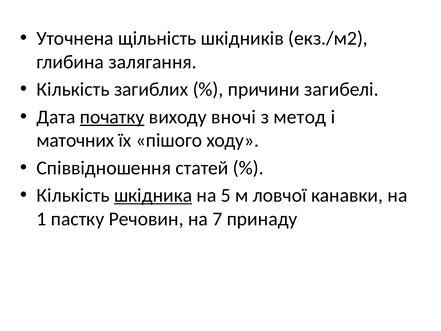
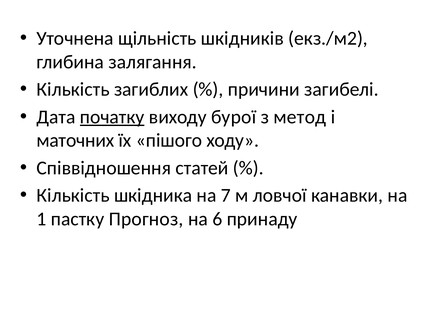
вночі: вночі -> бурої (234, 117)
шкідника underline: present -> none (153, 195)
5: 5 -> 7 (226, 195)
Речовин: Речовин -> Прогноз (146, 219)
7: 7 -> 6 (217, 219)
